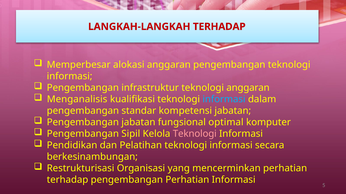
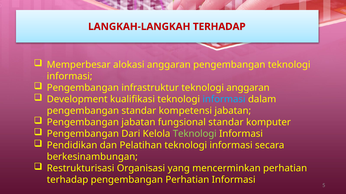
Menganalisis: Menganalisis -> Development (77, 100)
fungsional optimal: optimal -> standar (226, 123)
Sipil: Sipil -> Dari (131, 134)
Teknologi colour: pink -> light green (195, 134)
